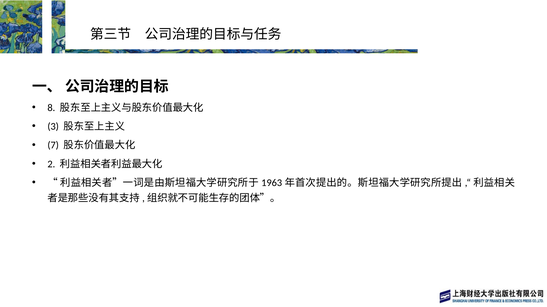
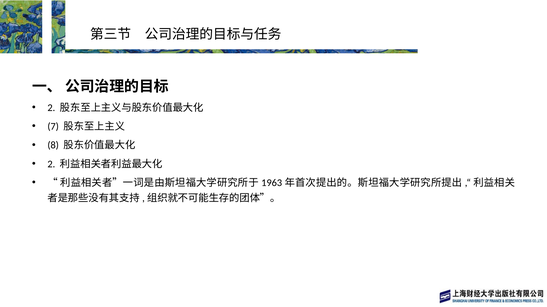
8: 8 -> 2 (51, 108)
3: 3 -> 7 (53, 127)
7: 7 -> 8 (53, 146)
